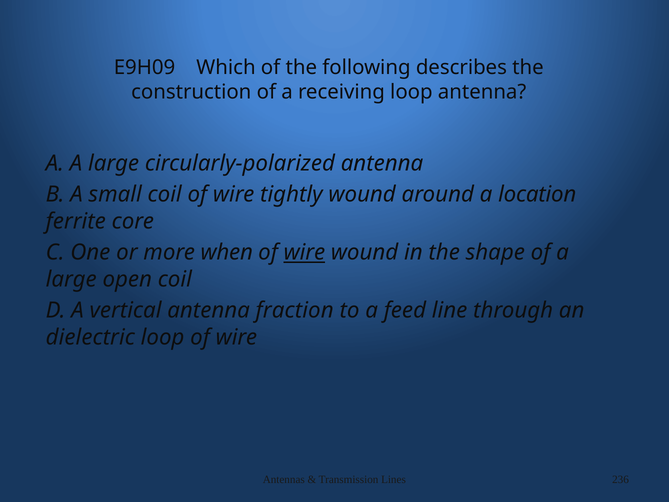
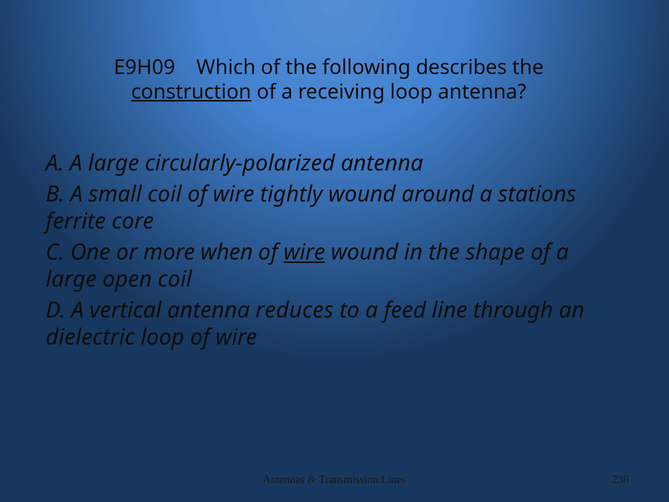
construction underline: none -> present (191, 92)
location: location -> stations (537, 194)
fraction: fraction -> reduces (295, 310)
